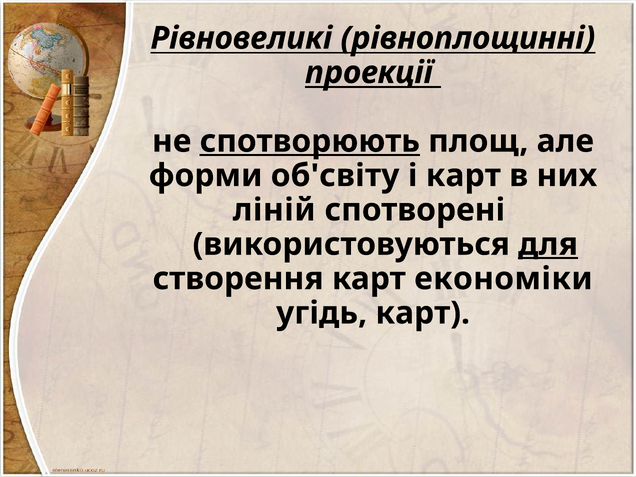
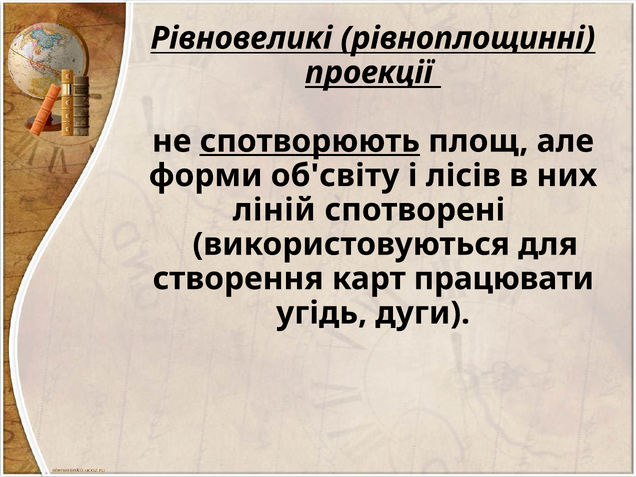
і карт: карт -> лісів (463, 176)
для underline: present -> none (548, 244)
економіки: економіки -> працювати (504, 279)
угідь карт: карт -> дуги (423, 313)
